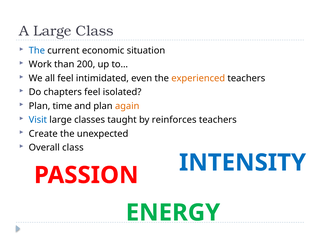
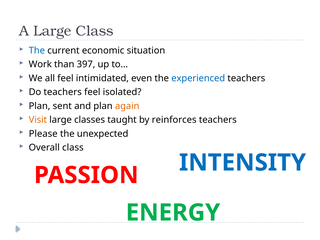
200: 200 -> 397 (86, 64)
experienced colour: orange -> blue (198, 78)
Do chapters: chapters -> teachers (63, 92)
time: time -> sent (62, 106)
Visit colour: blue -> orange (38, 120)
Create: Create -> Please (43, 134)
